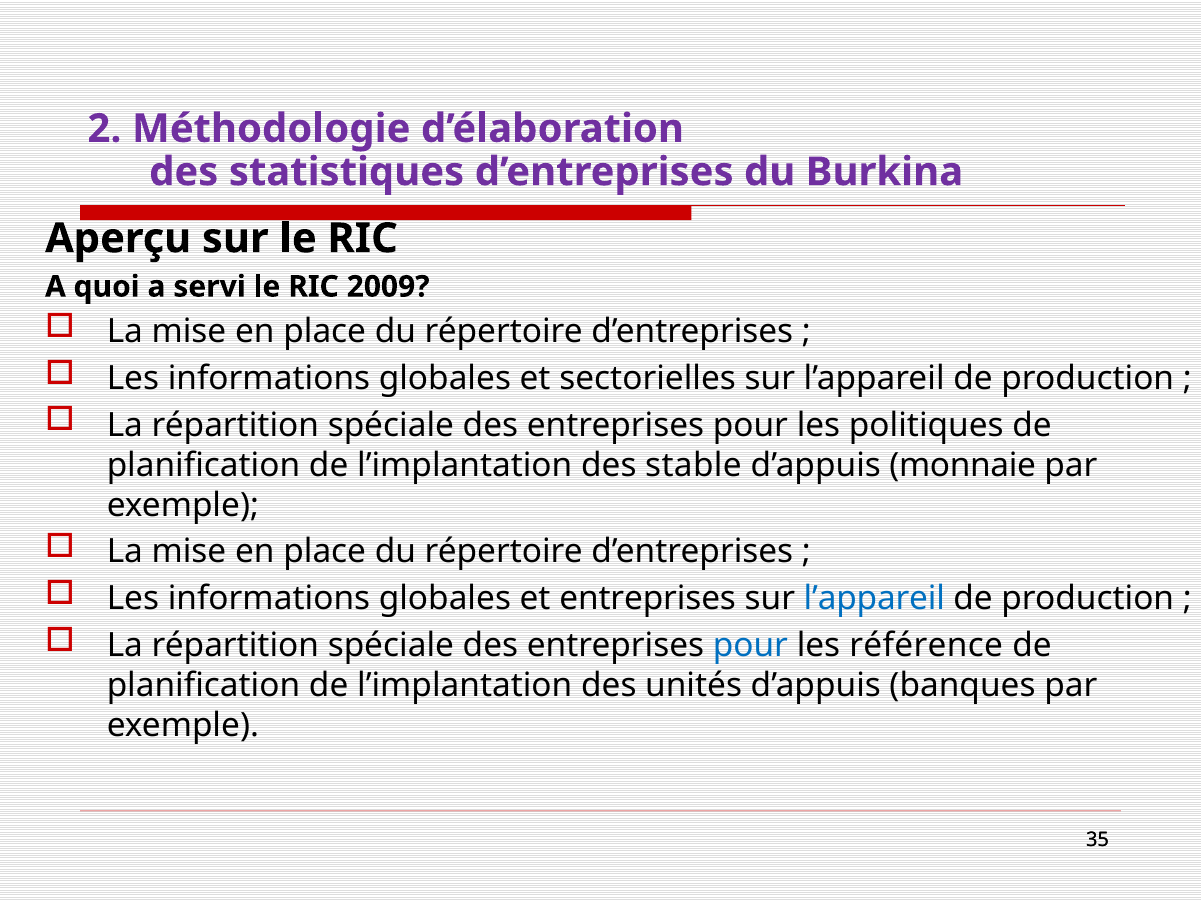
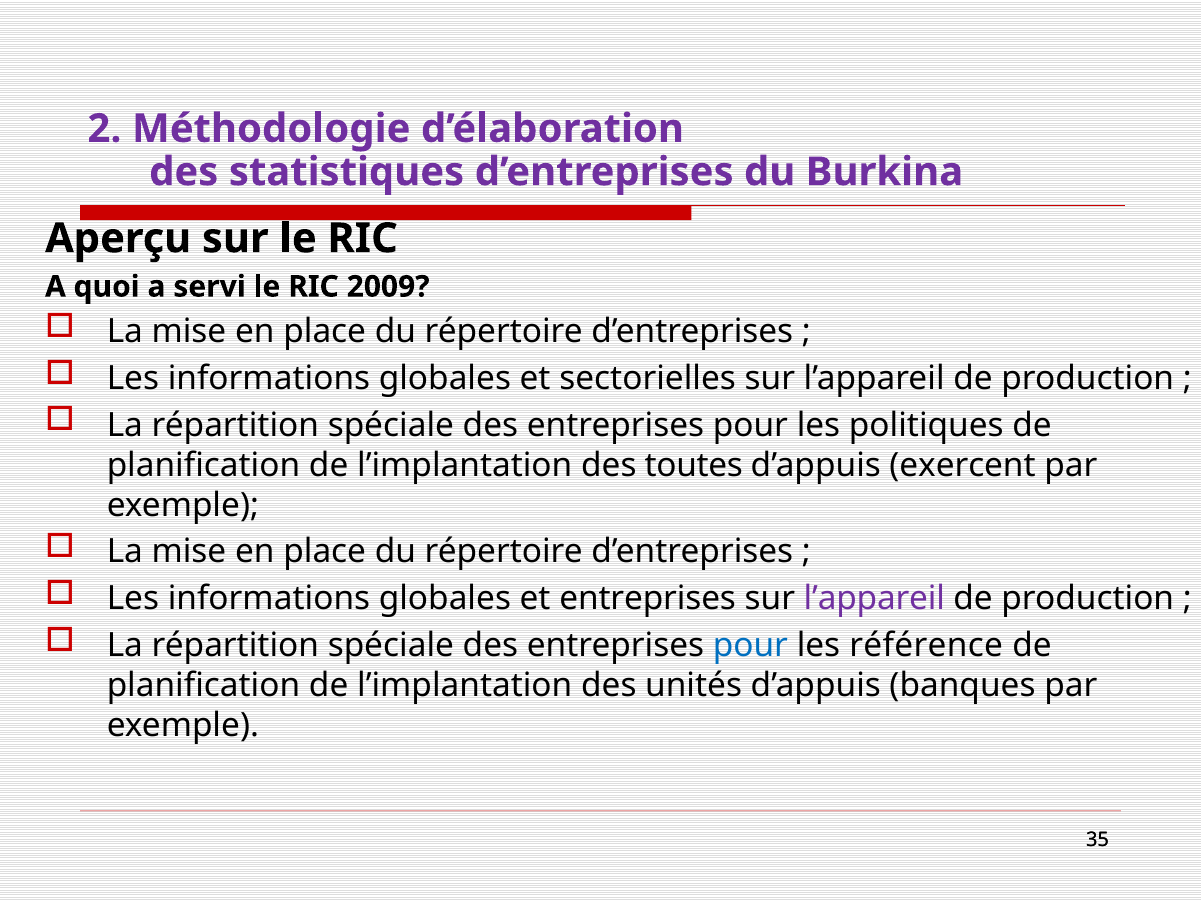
stable: stable -> toutes (694, 465)
monnaie: monnaie -> exercent (963, 465)
l’appareil colour: blue -> purple (874, 599)
